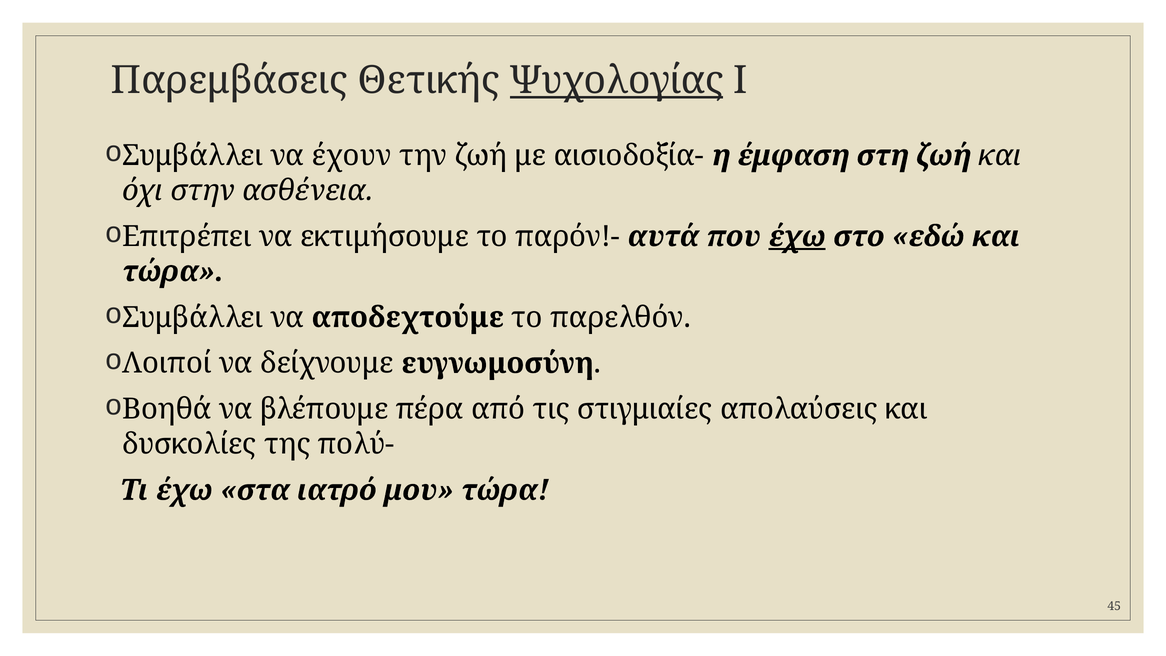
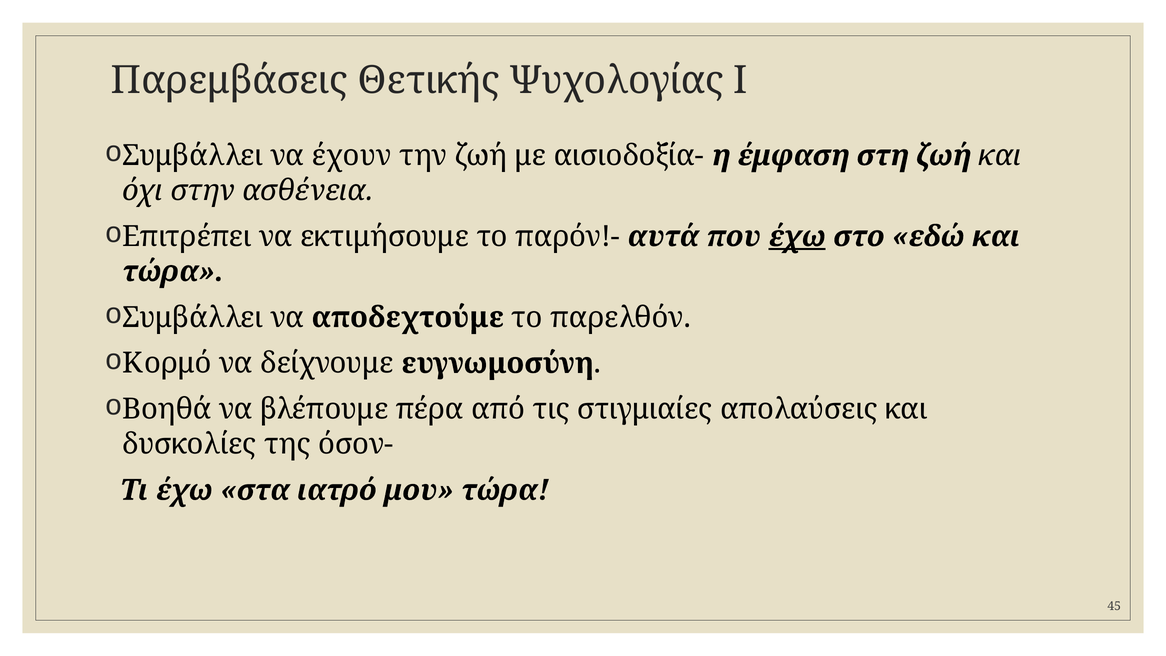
Ψυχολογίας underline: present -> none (617, 81)
Λοιποί: Λοιποί -> Κορμό (167, 363)
πολύ-: πολύ- -> όσον- (356, 444)
